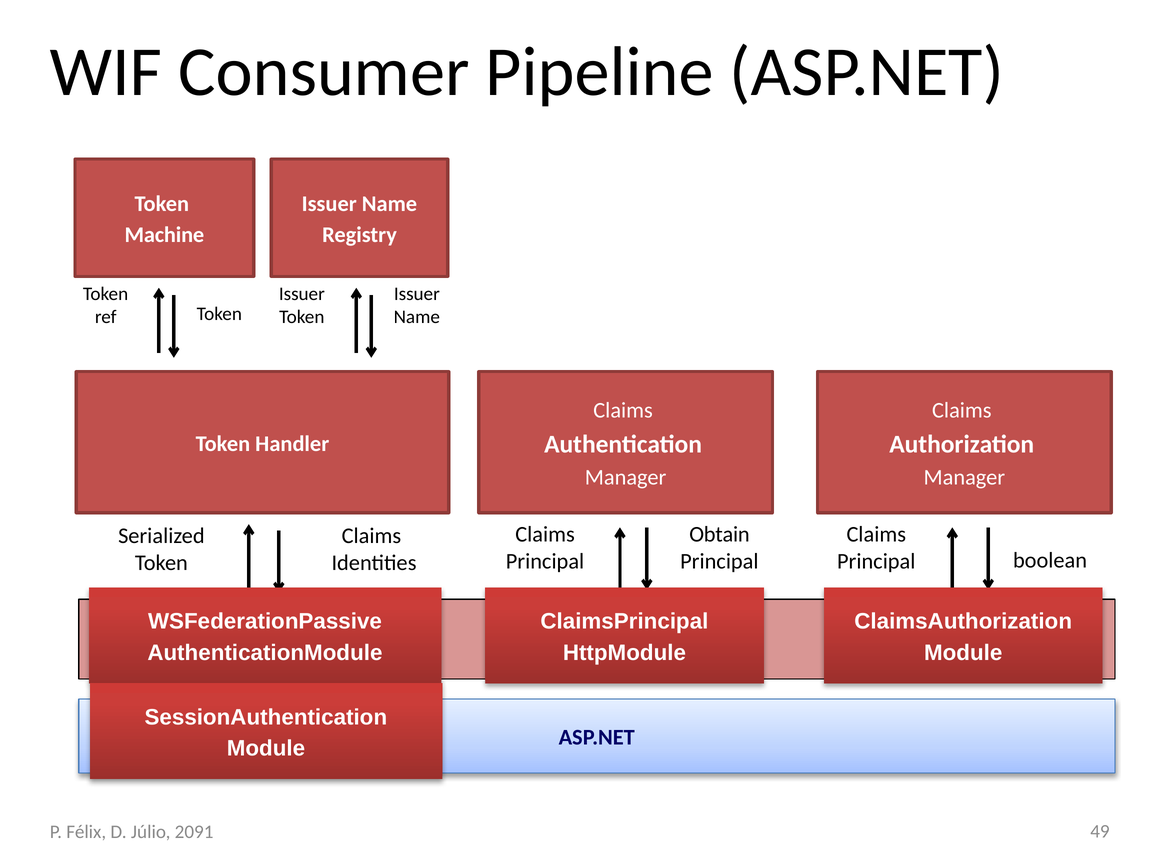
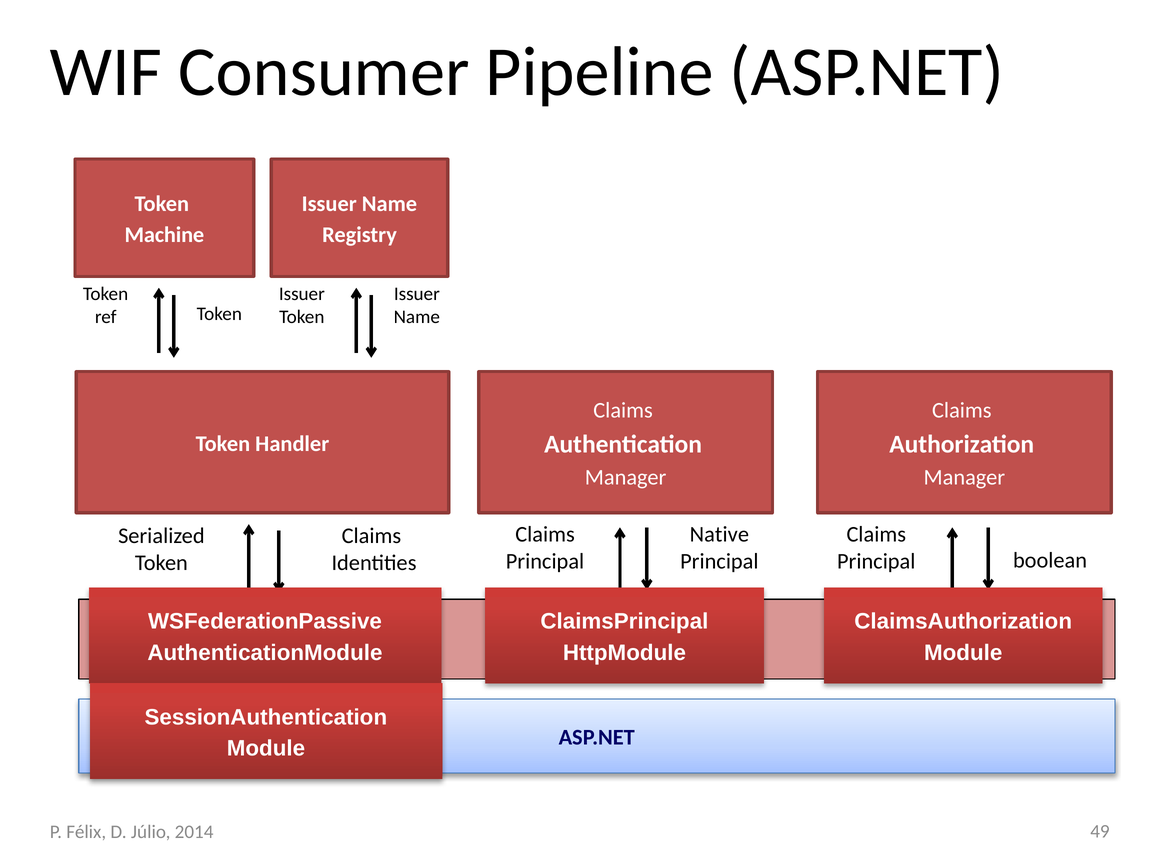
Obtain: Obtain -> Native (719, 534)
2091: 2091 -> 2014 (194, 831)
